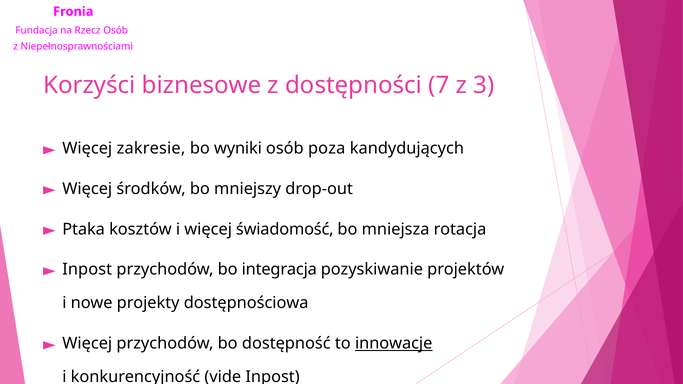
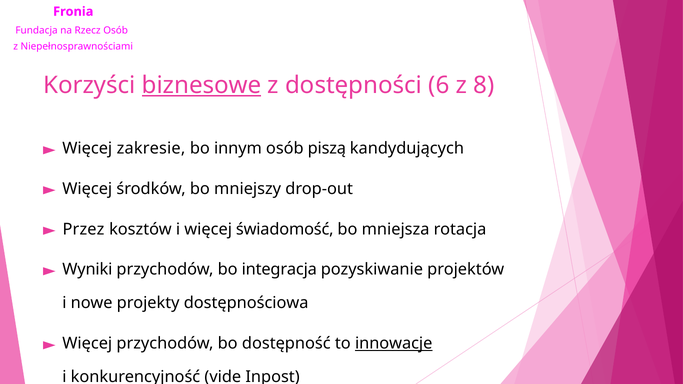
biznesowe underline: none -> present (202, 85)
7: 7 -> 6 (439, 85)
3: 3 -> 8 (484, 85)
wyniki: wyniki -> innym (238, 148)
poza: poza -> piszą (327, 148)
Ptaka: Ptaka -> Przez (83, 229)
Inpost: Inpost -> Wyniki (87, 270)
